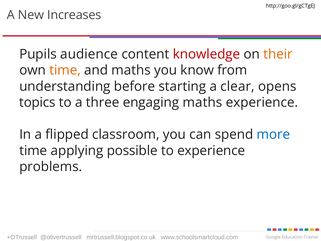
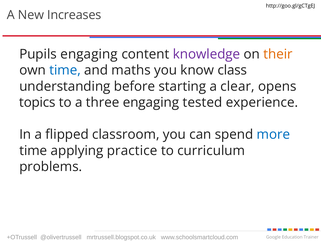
Pupils audience: audience -> engaging (89, 54)
knowledge colour: red -> purple (206, 54)
time colour: orange -> blue (65, 70)
from: from -> class (232, 70)
engaging maths: maths -> tested (203, 102)
possible: possible -> practice (132, 150)
to experience: experience -> curriculum (211, 150)
